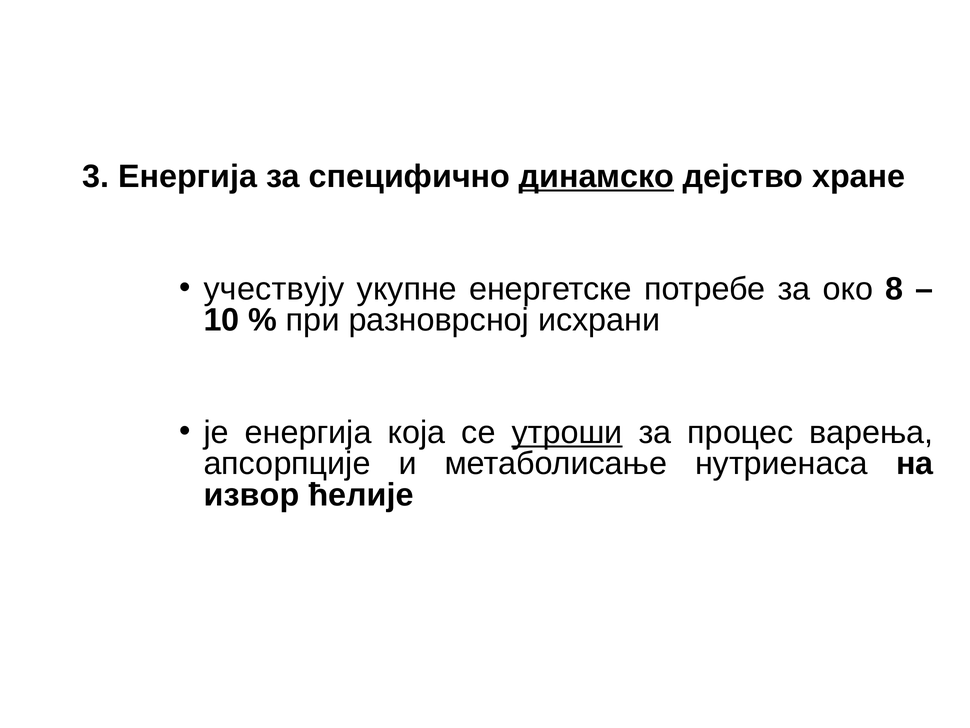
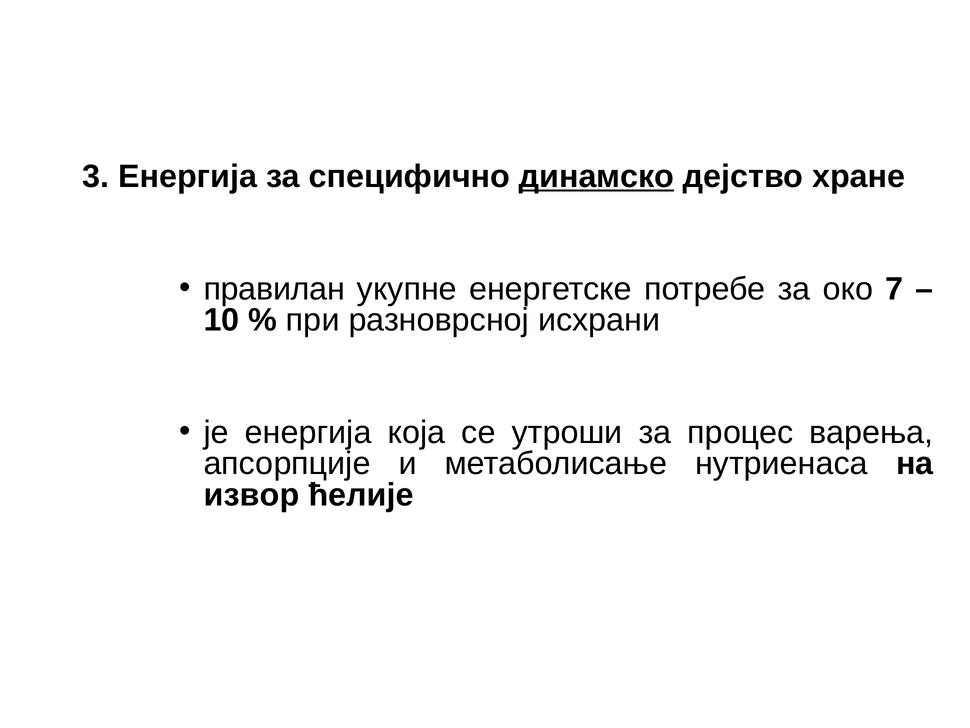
учествују: учествују -> правилан (274, 289)
8: 8 -> 7 (894, 289)
утроши underline: present -> none (567, 432)
